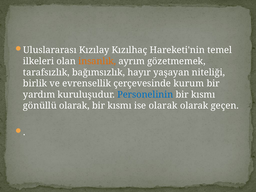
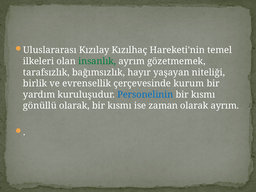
insanlık colour: orange -> green (97, 61)
ise olarak: olarak -> zaman (163, 106)
olarak geçen: geçen -> ayrım (225, 106)
